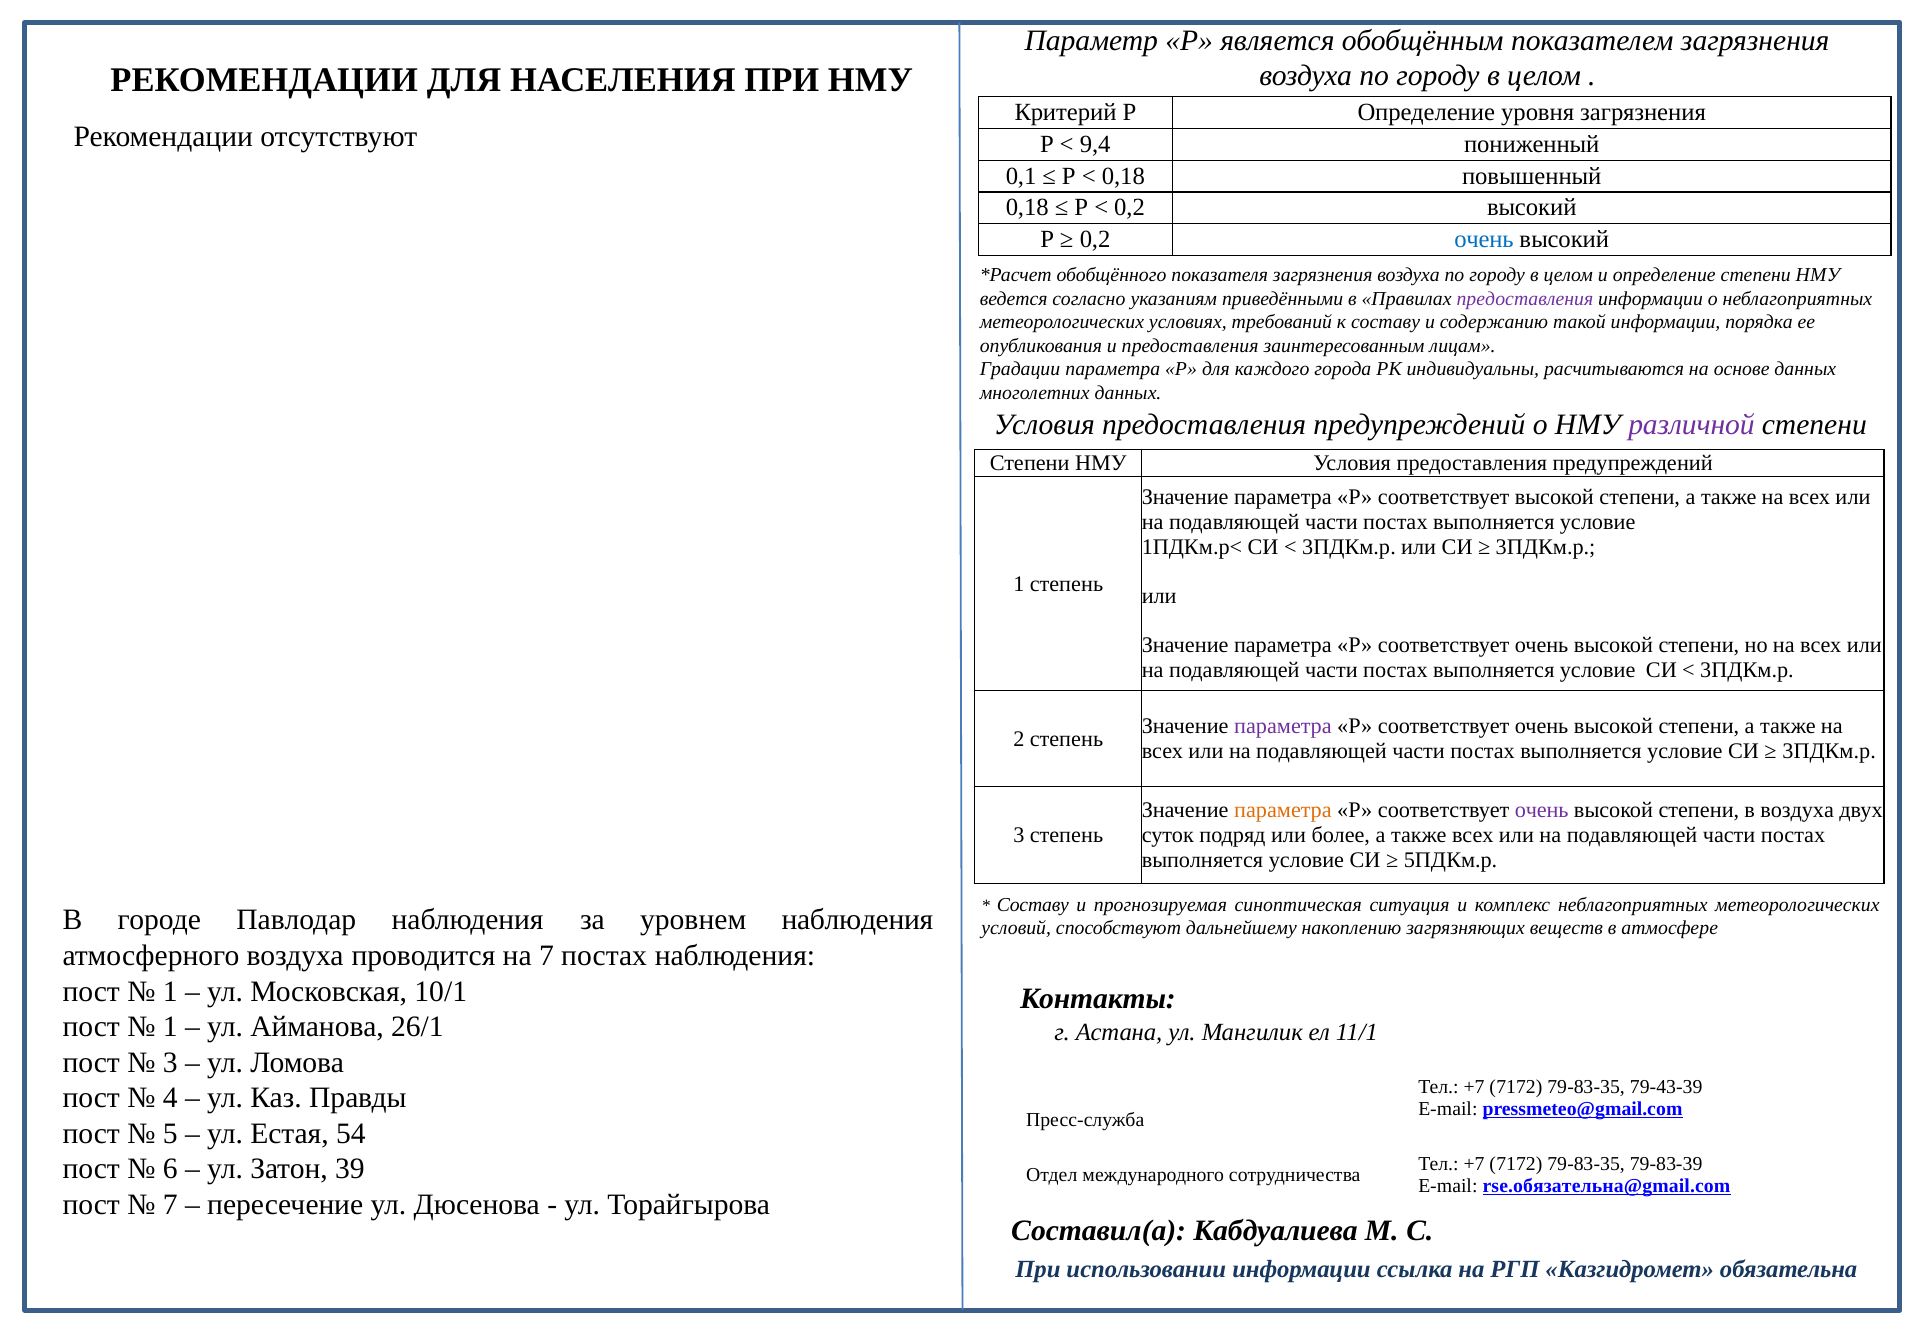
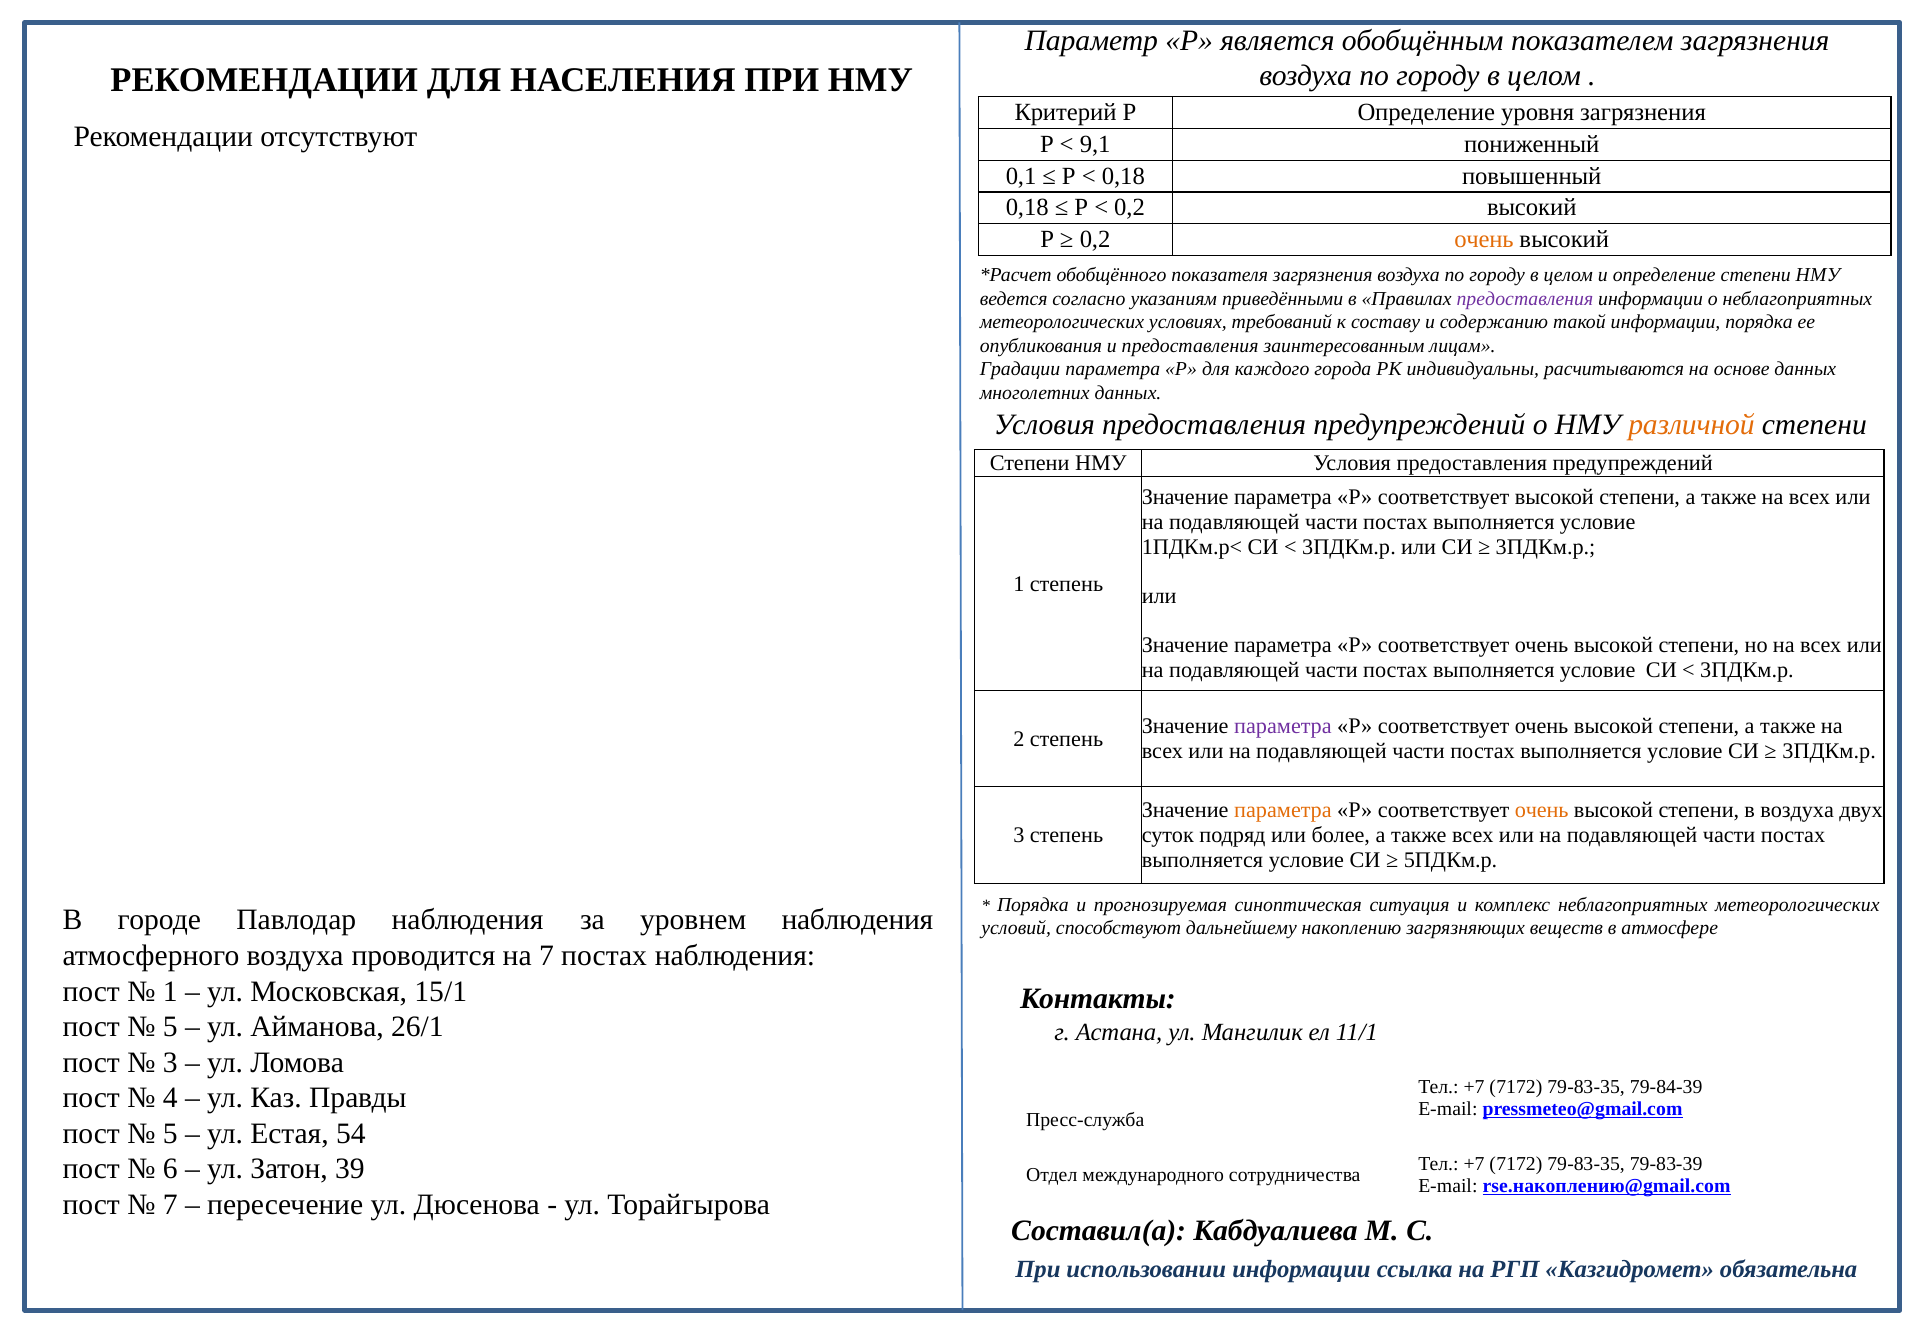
9,4: 9,4 -> 9,1 (1095, 144)
очень colour: blue -> orange (1484, 239)
различной colour: purple -> orange (1691, 424)
очень colour: purple -> orange (1542, 810)
Составу: Составу -> Порядка (1033, 904)
10/1: 10/1 -> 15/1 (441, 991)
1: 1 -> 5 (170, 1027)
79-43-39: 79-43-39 -> 79-84-39 (1666, 1087)
rse.обязательна@gmail.com: rse.обязательна@gmail.com -> rse.накоплению@gmail.com (1607, 1186)
